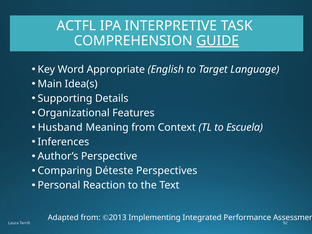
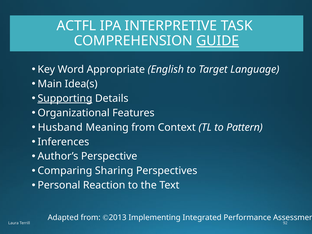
Supporting underline: none -> present (65, 98)
Escuela: Escuela -> Pattern (245, 127)
Déteste: Déteste -> Sharing (114, 171)
